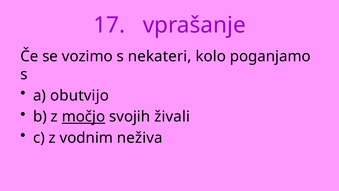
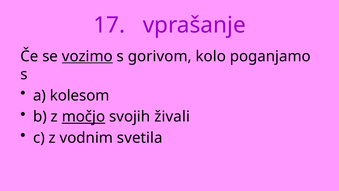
vozimo underline: none -> present (87, 56)
nekateri: nekateri -> gorivom (160, 56)
obutvijo: obutvijo -> kolesom (80, 95)
neživa: neživa -> svetila (140, 138)
